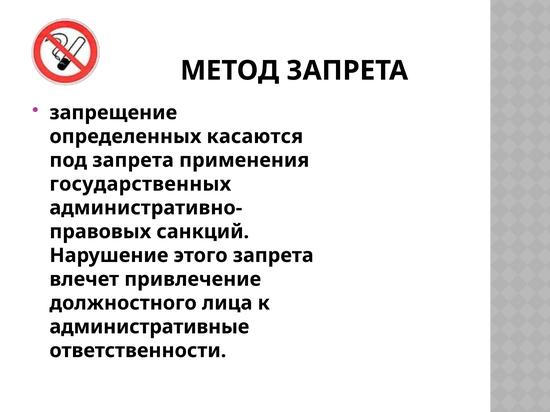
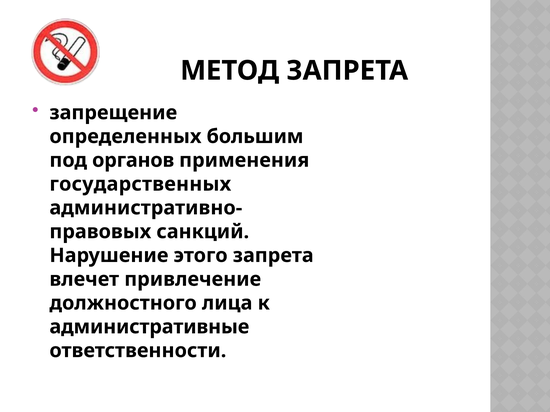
касаются: касаются -> большим (255, 137)
под запрета: запрета -> органов (133, 160)
